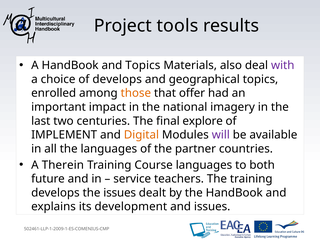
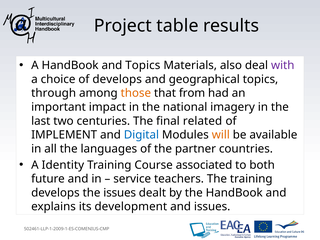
tools: tools -> table (178, 26)
enrolled: enrolled -> through (54, 93)
offer: offer -> from (192, 93)
explore: explore -> related (203, 121)
Digital colour: orange -> blue (141, 135)
will colour: purple -> orange (221, 135)
Therein: Therein -> Identity (63, 165)
Course languages: languages -> associated (204, 165)
